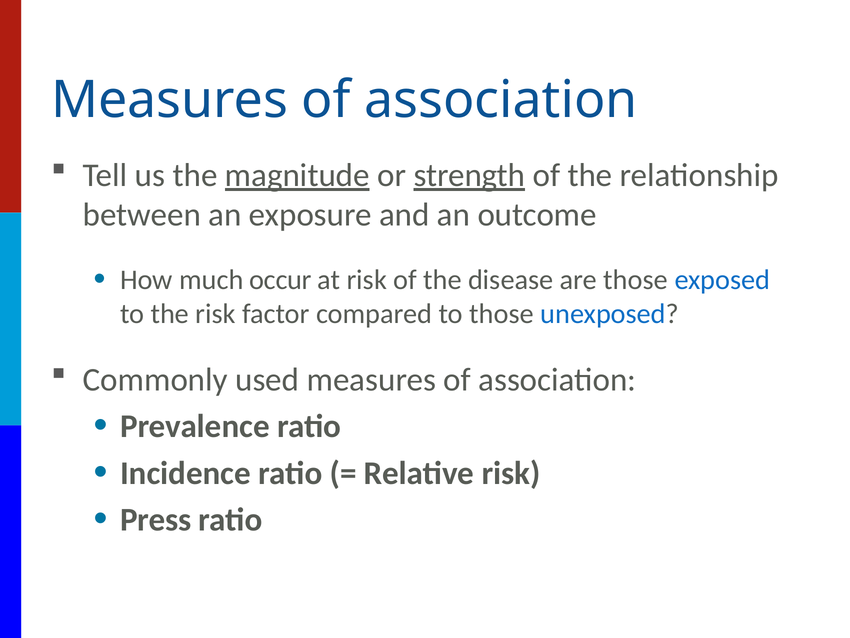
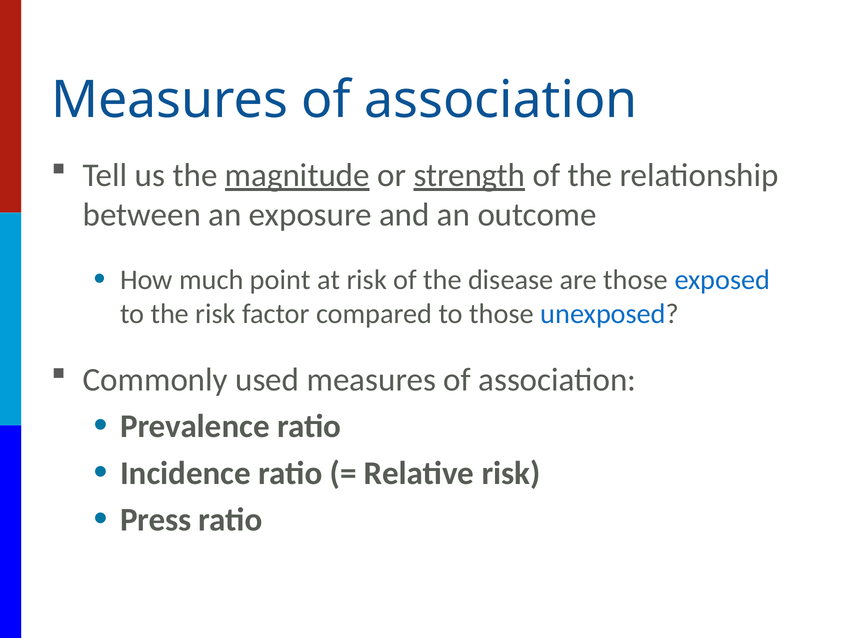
occur: occur -> point (280, 280)
